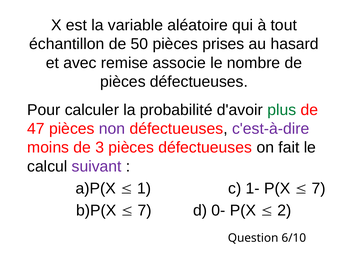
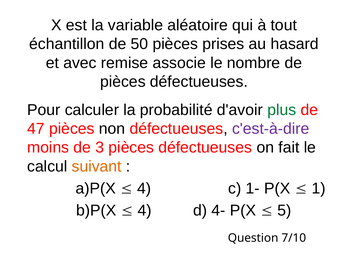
non colour: purple -> black (112, 129)
suivant colour: purple -> orange (97, 167)
1: 1 -> 4 (144, 189)
7: 7 -> 1 (319, 189)
7: 7 -> 4 (145, 211)
0-: 0- -> 4- (218, 211)
2: 2 -> 5 (284, 211)
6/10: 6/10 -> 7/10 (294, 238)
